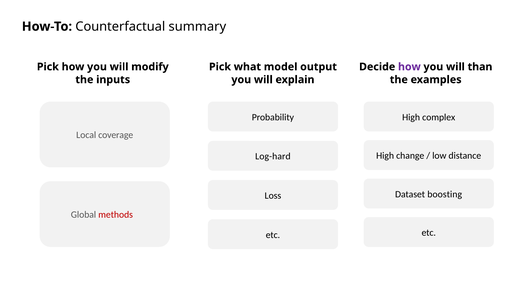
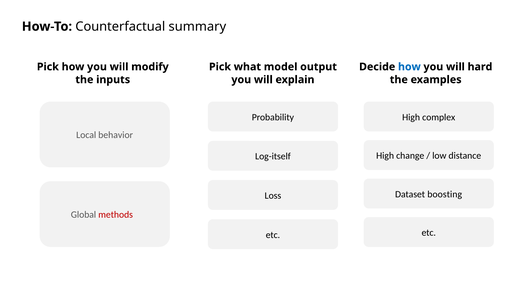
how colour: purple -> blue (409, 67)
than: than -> hard (480, 67)
coverage: coverage -> behavior (116, 135)
Log-hard: Log-hard -> Log-itself (273, 156)
